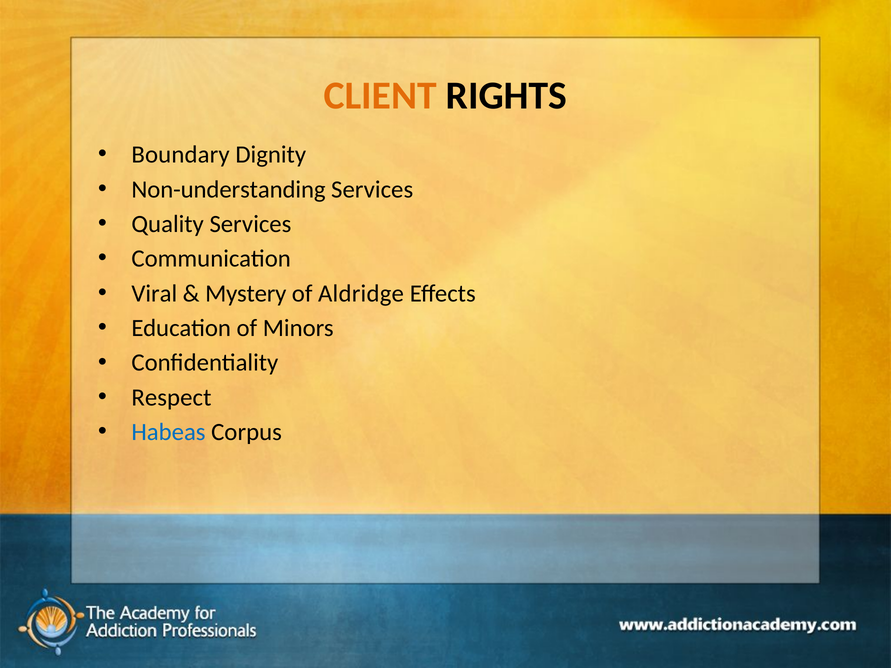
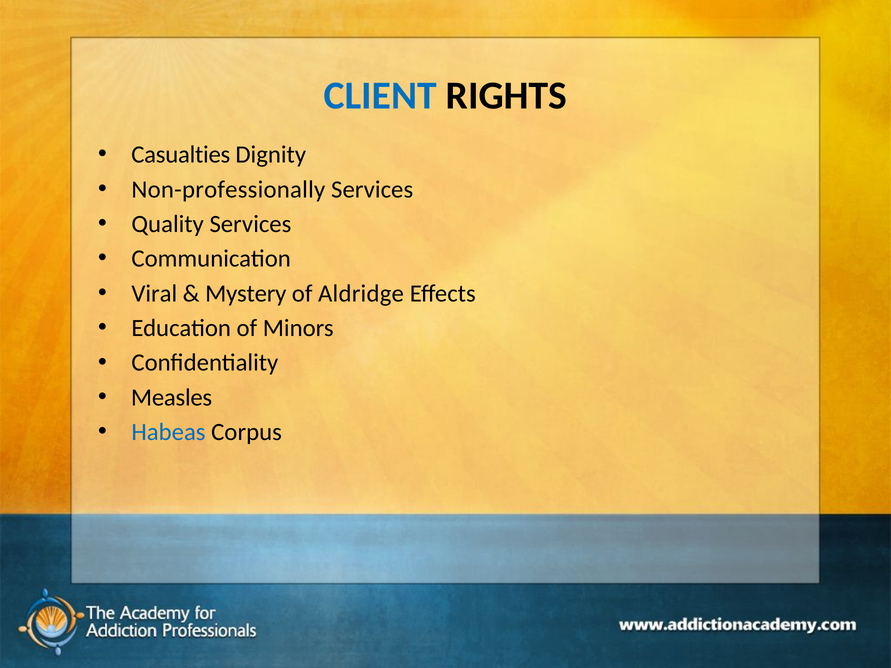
CLIENT colour: orange -> blue (380, 96)
Boundary: Boundary -> Casualties (181, 155)
Non-understanding: Non-understanding -> Non-professionally (228, 189)
Respect: Respect -> Measles (172, 398)
